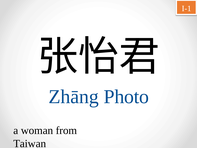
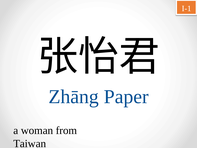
Photo: Photo -> Paper (126, 97)
